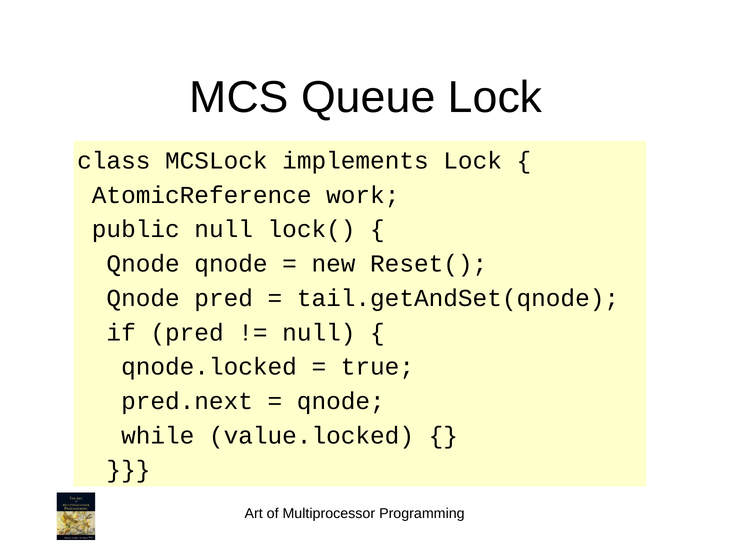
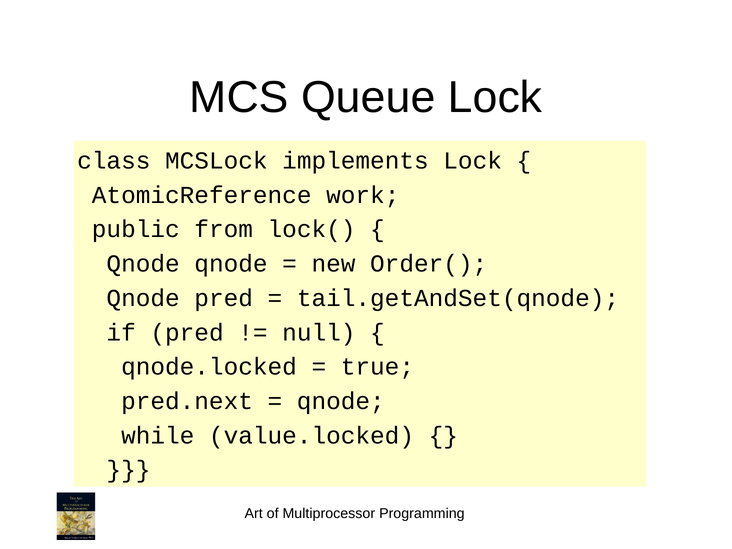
public null: null -> from (224, 229)
Reset(: Reset( -> Order( (429, 264)
